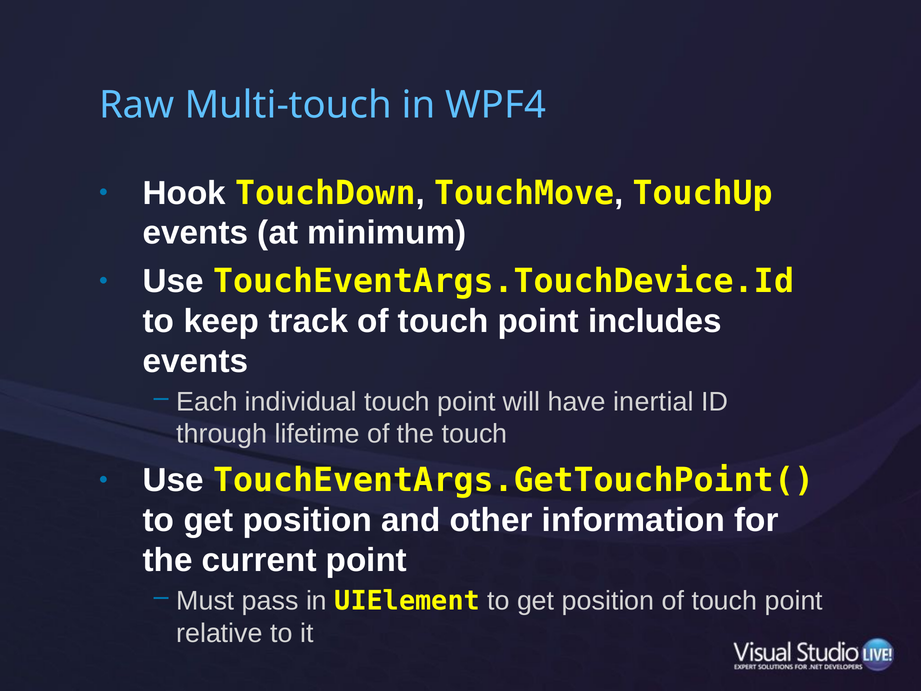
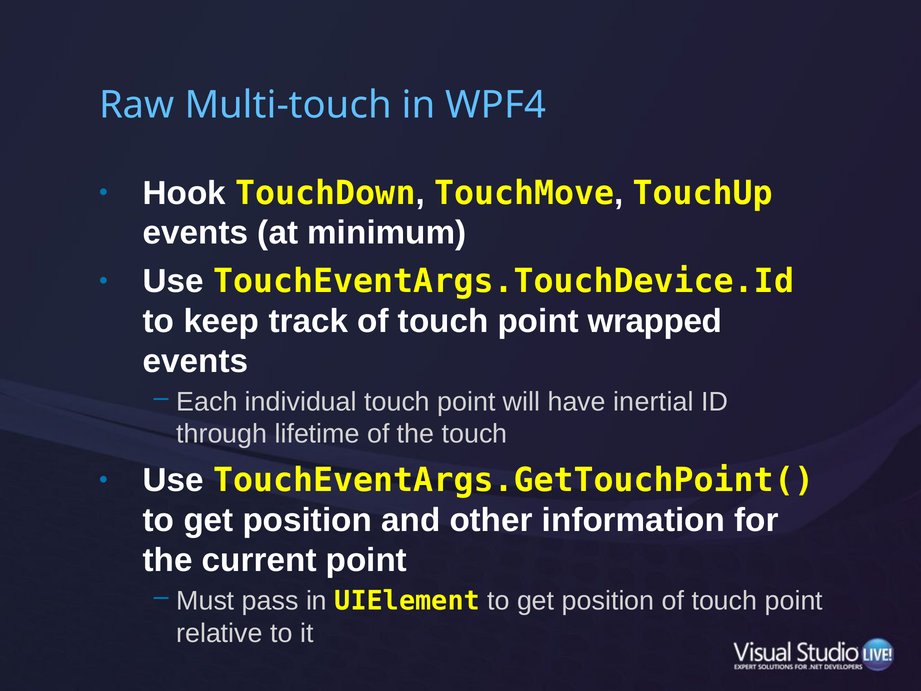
includes: includes -> wrapped (655, 321)
